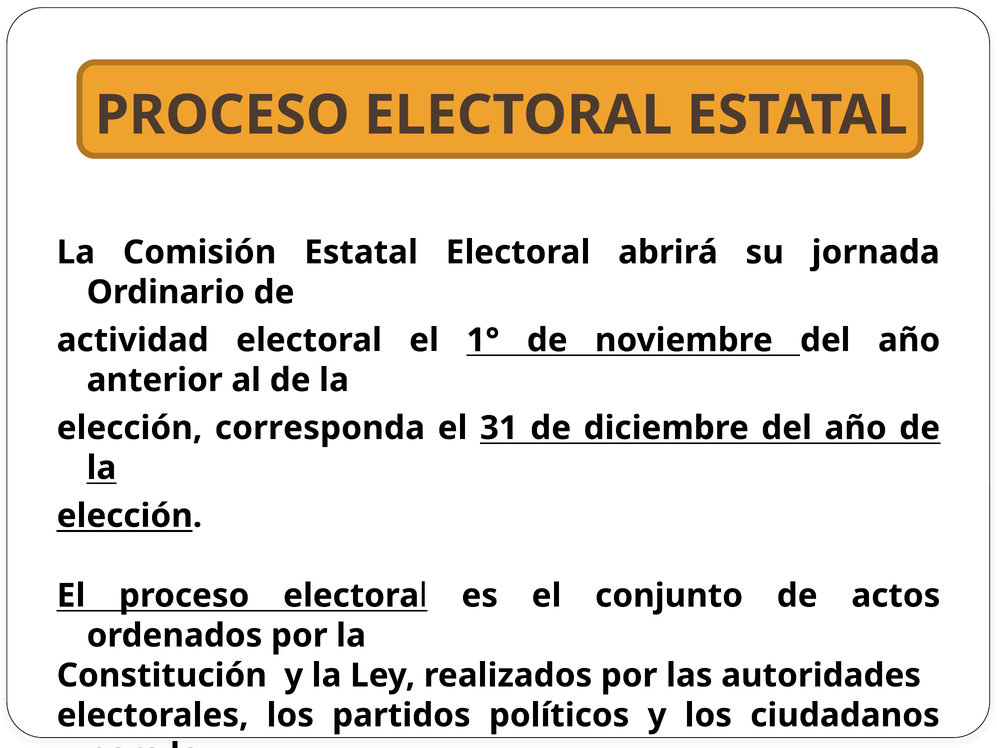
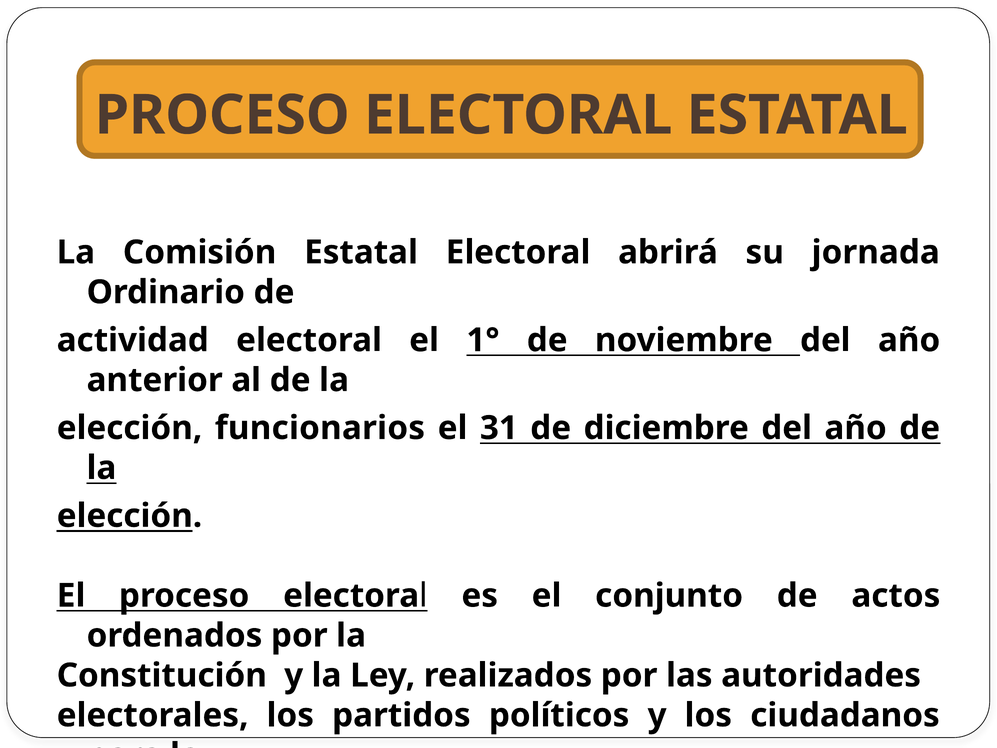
corresponda: corresponda -> funcionarios (320, 428)
